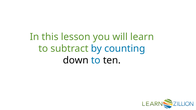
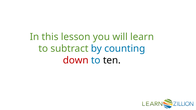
down colour: black -> red (76, 60)
